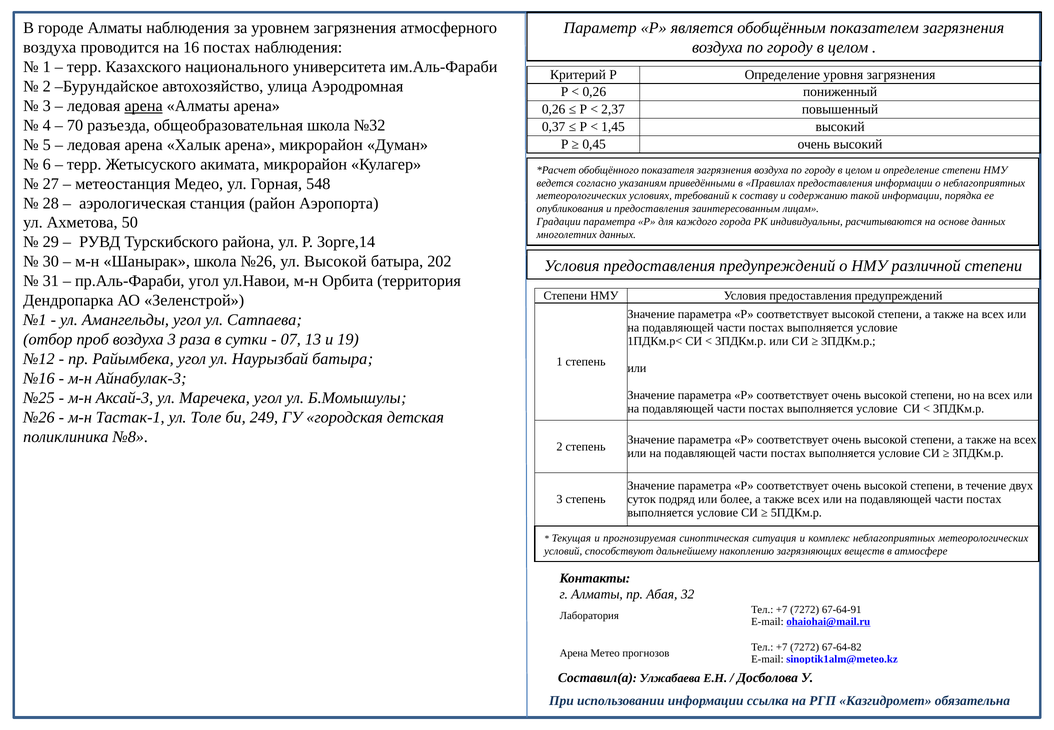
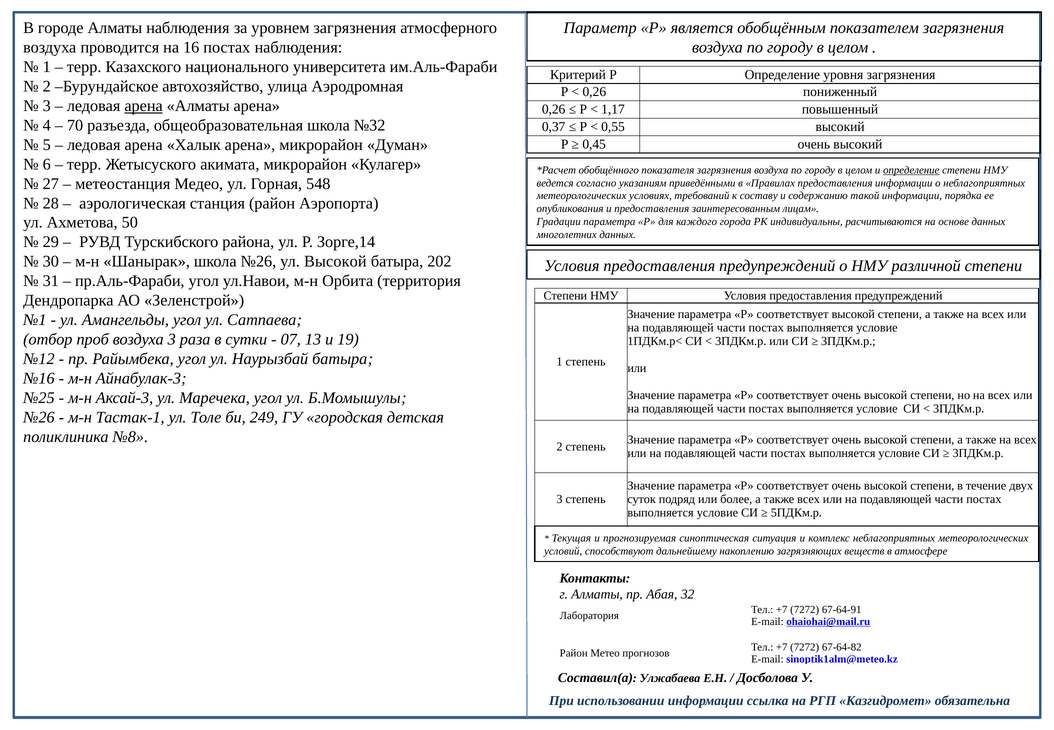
2,37: 2,37 -> 1,17 (613, 109)
1,45: 1,45 -> 0,55 (613, 127)
определение underline: none -> present (911, 170)
Арена: Арена -> Район (574, 653)
